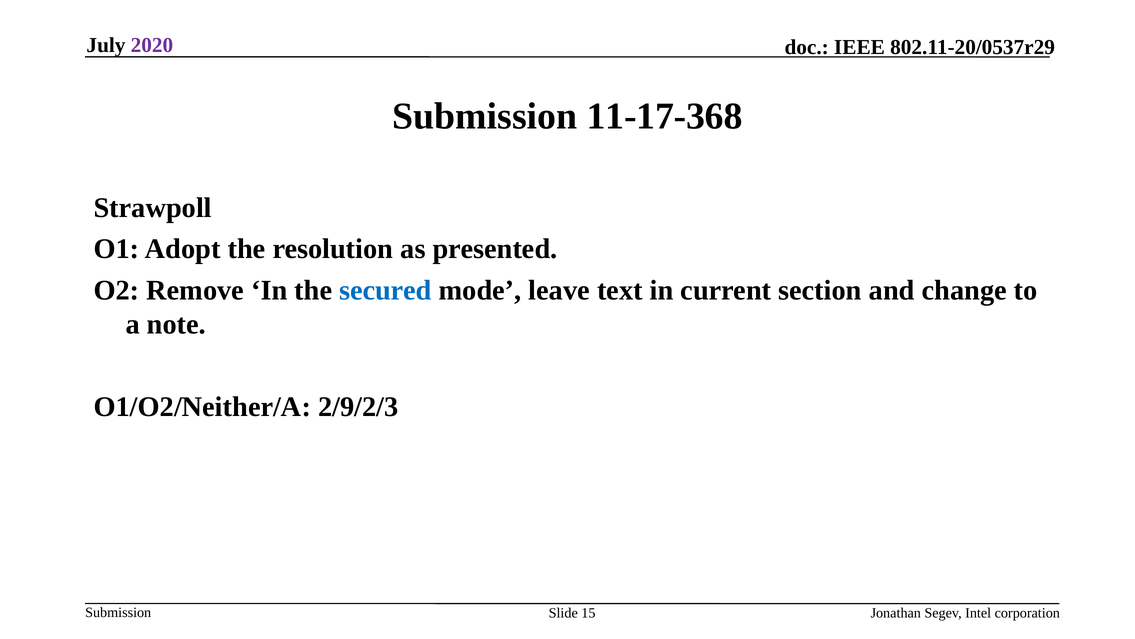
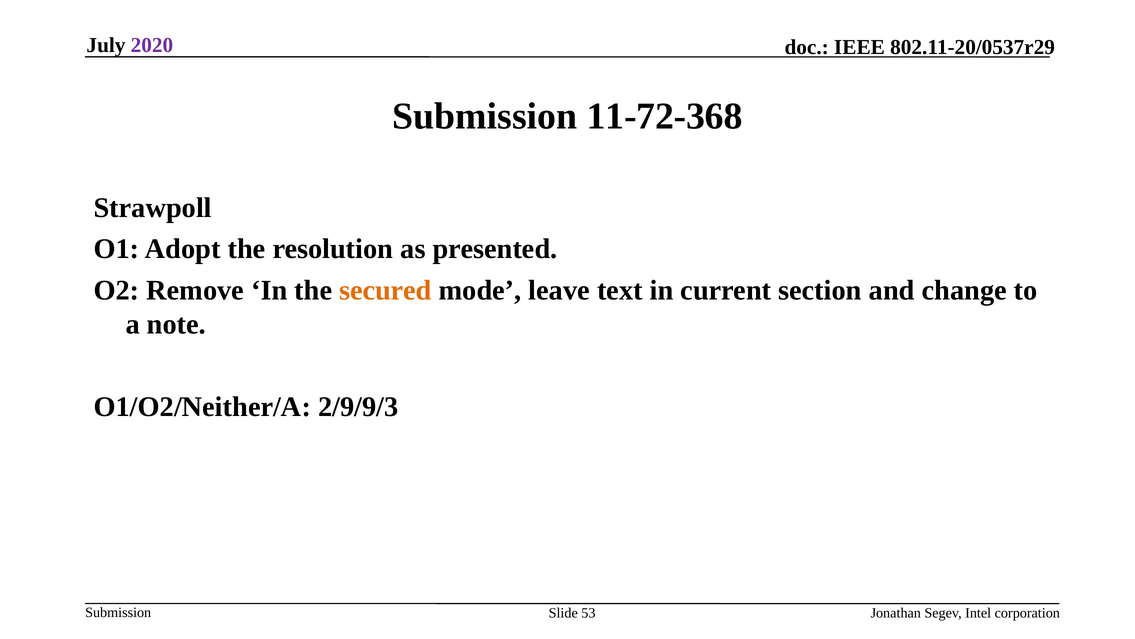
11-17-368: 11-17-368 -> 11-72-368 (665, 116)
secured colour: blue -> orange (386, 290)
2/9/2/3: 2/9/2/3 -> 2/9/9/3 (358, 406)
15: 15 -> 53 (588, 612)
